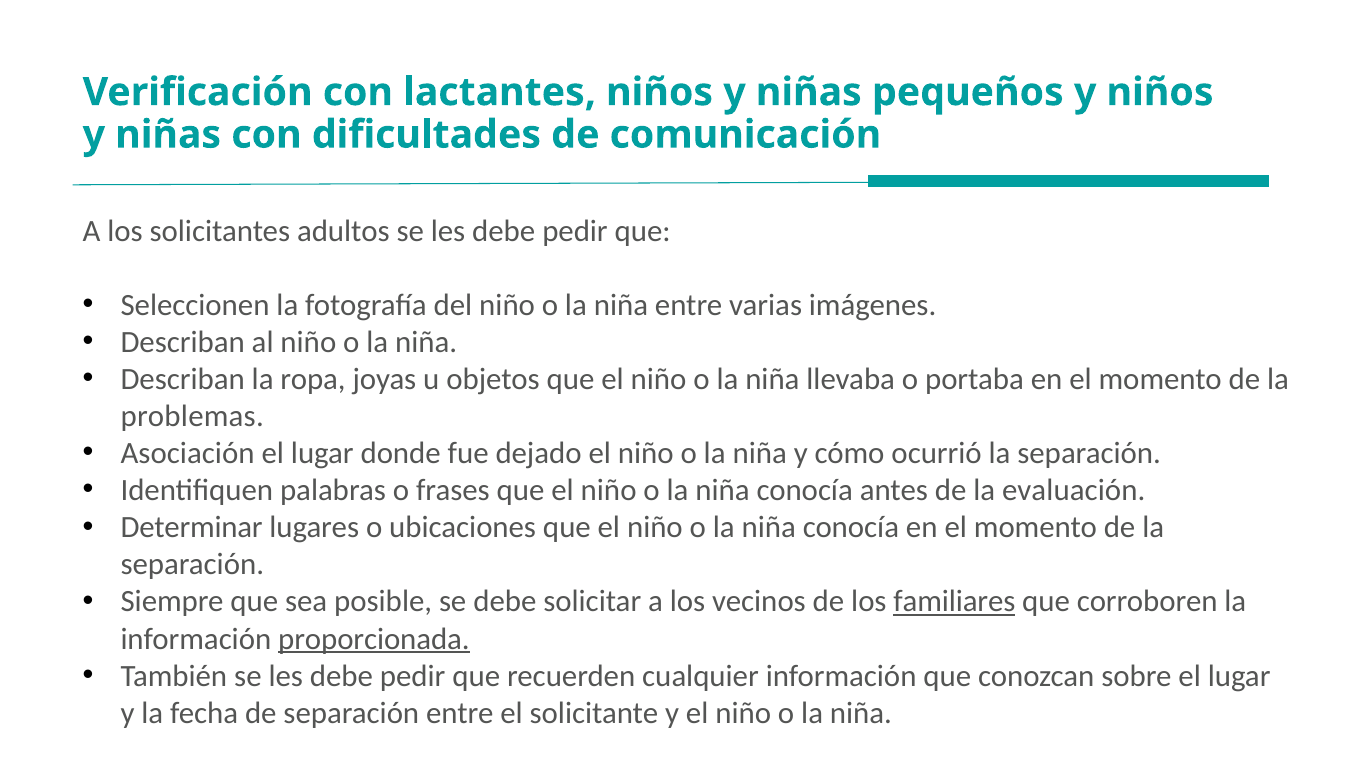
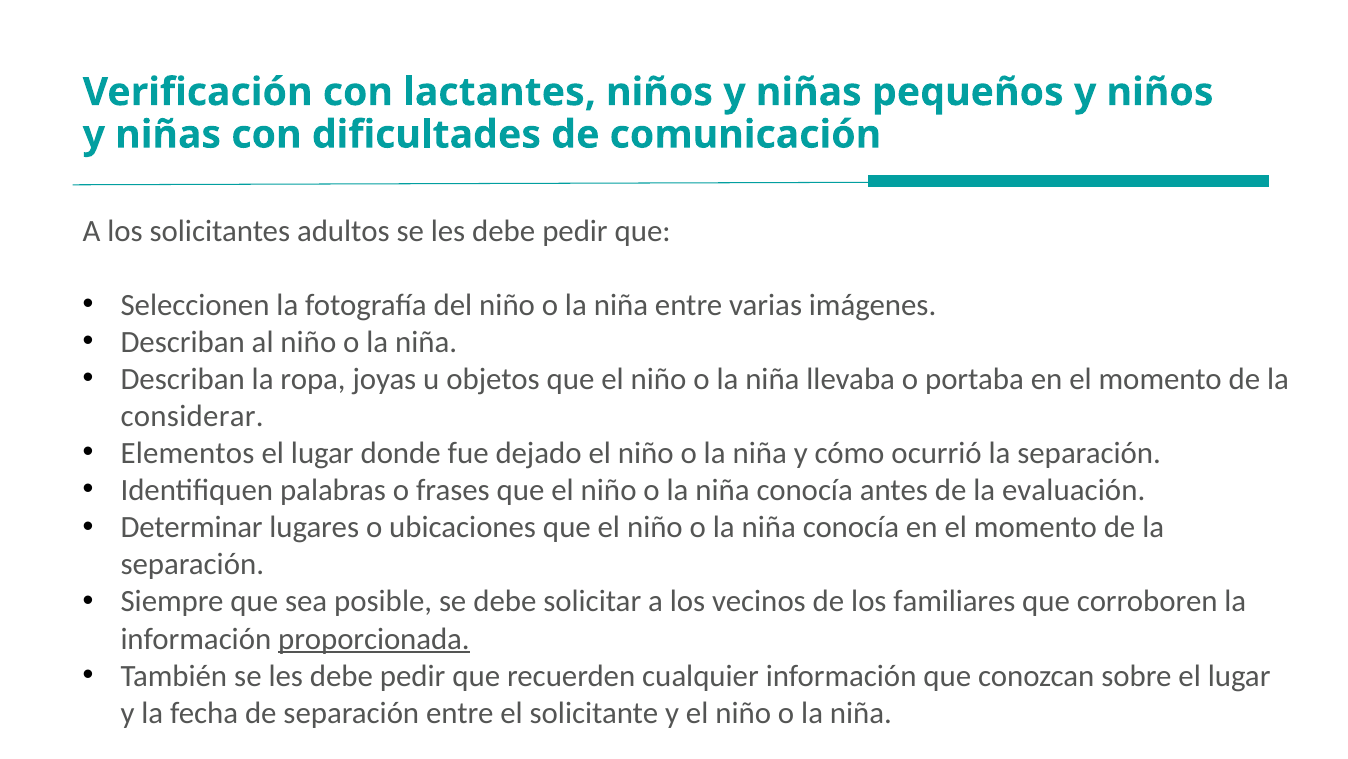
problemas: problemas -> considerar (192, 416)
Asociación: Asociación -> Elementos (188, 453)
familiares underline: present -> none (954, 601)
